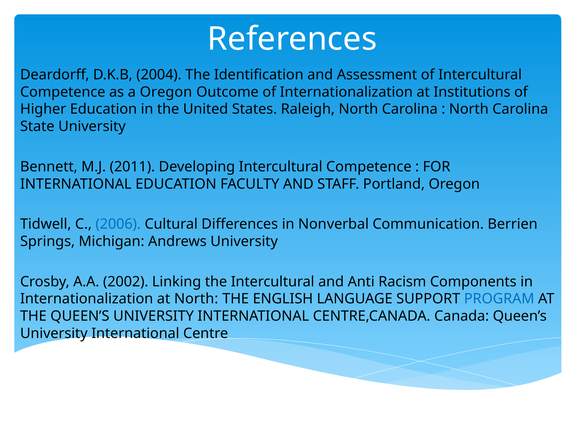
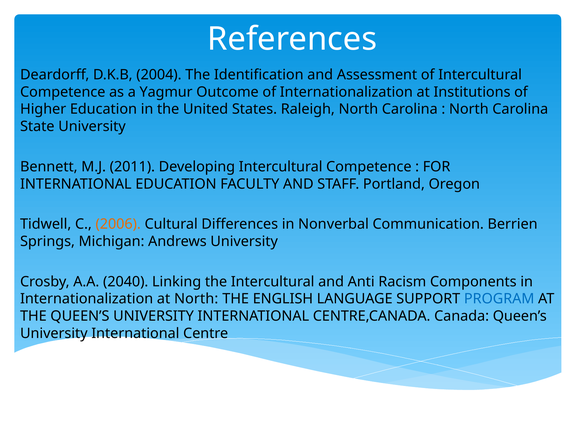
a Oregon: Oregon -> Yagmur (166, 92)
2006 colour: blue -> orange (118, 224)
2002: 2002 -> 2040 (126, 282)
